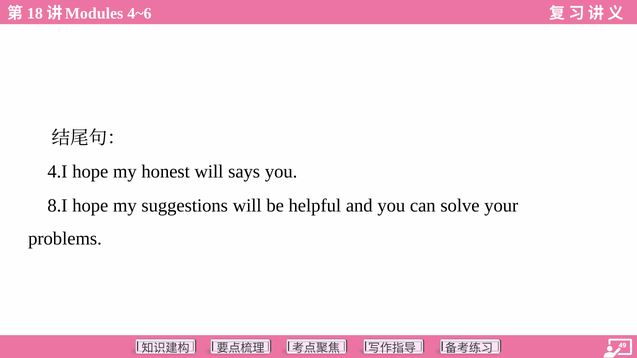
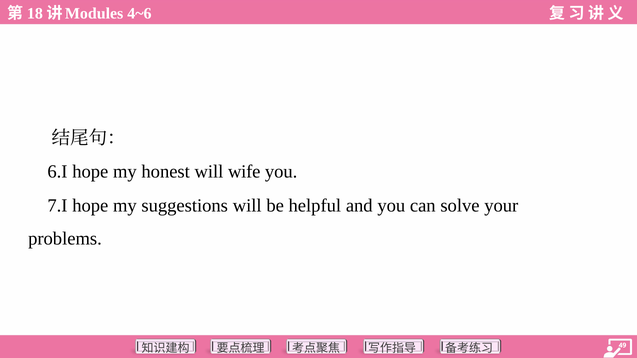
4.I: 4.I -> 6.I (57, 172)
says: says -> wife (244, 172)
8.I: 8.I -> 7.I (57, 206)
